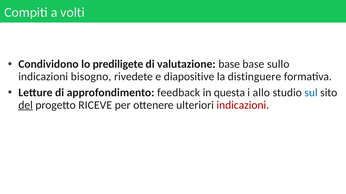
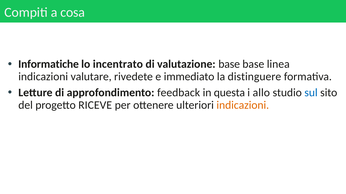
volti: volti -> cosa (73, 12)
Condividono: Condividono -> Informatiche (49, 64)
prediligete: prediligete -> incentrato (118, 64)
sullo: sullo -> linea (278, 64)
bisogno: bisogno -> valutare (91, 77)
diapositive: diapositive -> immediato (189, 77)
del underline: present -> none (26, 105)
indicazioni colour: red -> orange (243, 105)
